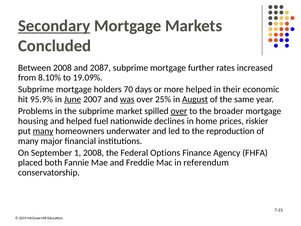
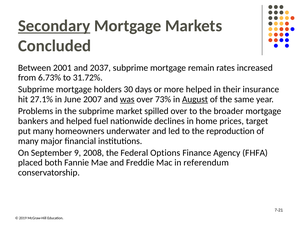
Between 2008: 2008 -> 2001 (62, 68)
2087: 2087 -> 2037 (100, 68)
further: further -> remain (201, 68)
8.10%: 8.10% -> 6.73% (50, 78)
19.09%: 19.09% -> 31.72% (88, 78)
70: 70 -> 30 (128, 89)
economic: economic -> insurance (261, 89)
95.9%: 95.9% -> 27.1% (42, 99)
June underline: present -> none (73, 99)
25%: 25% -> 73% (163, 99)
over underline: present -> none (179, 111)
housing: housing -> bankers (33, 121)
riskier: riskier -> target (257, 121)
many underline: present -> none (43, 131)
1: 1 -> 9 (78, 153)
